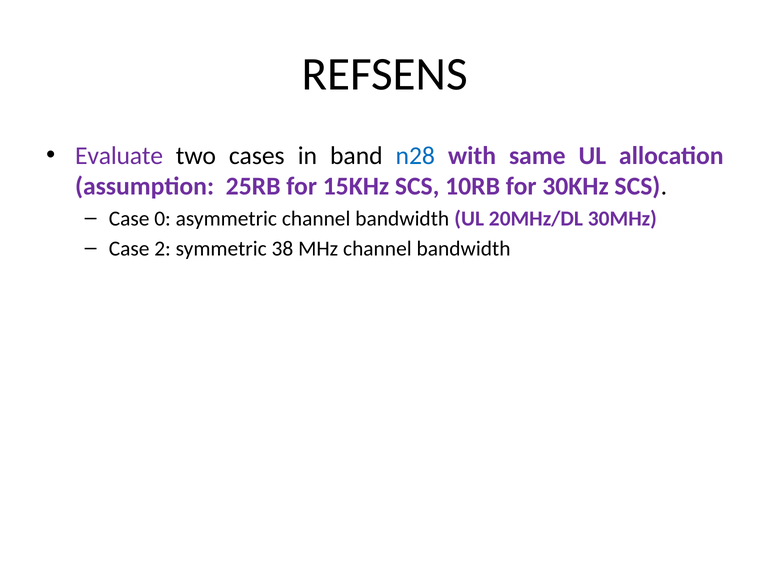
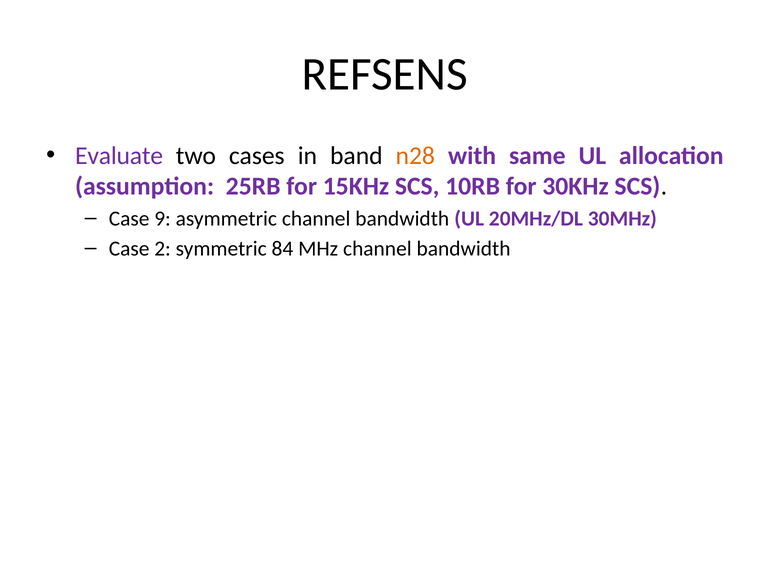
n28 colour: blue -> orange (415, 156)
0: 0 -> 9 (163, 219)
38: 38 -> 84 (282, 249)
